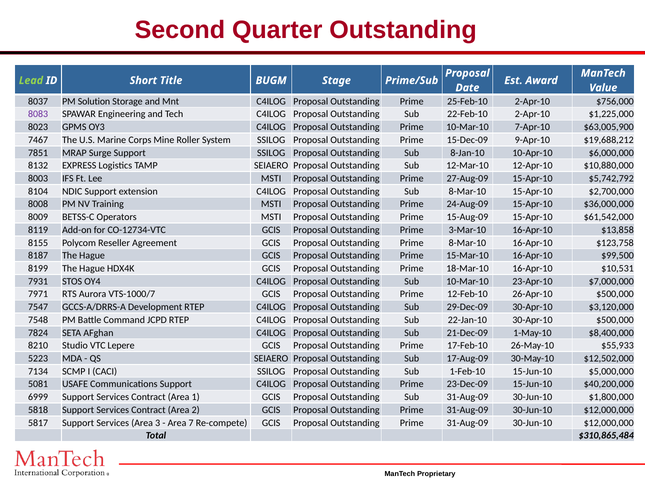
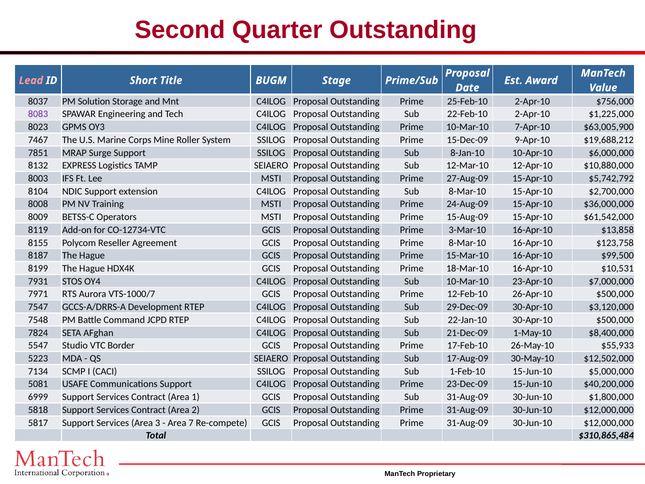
Lead colour: light green -> pink (31, 80)
8210: 8210 -> 5547 (38, 345)
Lepere: Lepere -> Border (121, 345)
